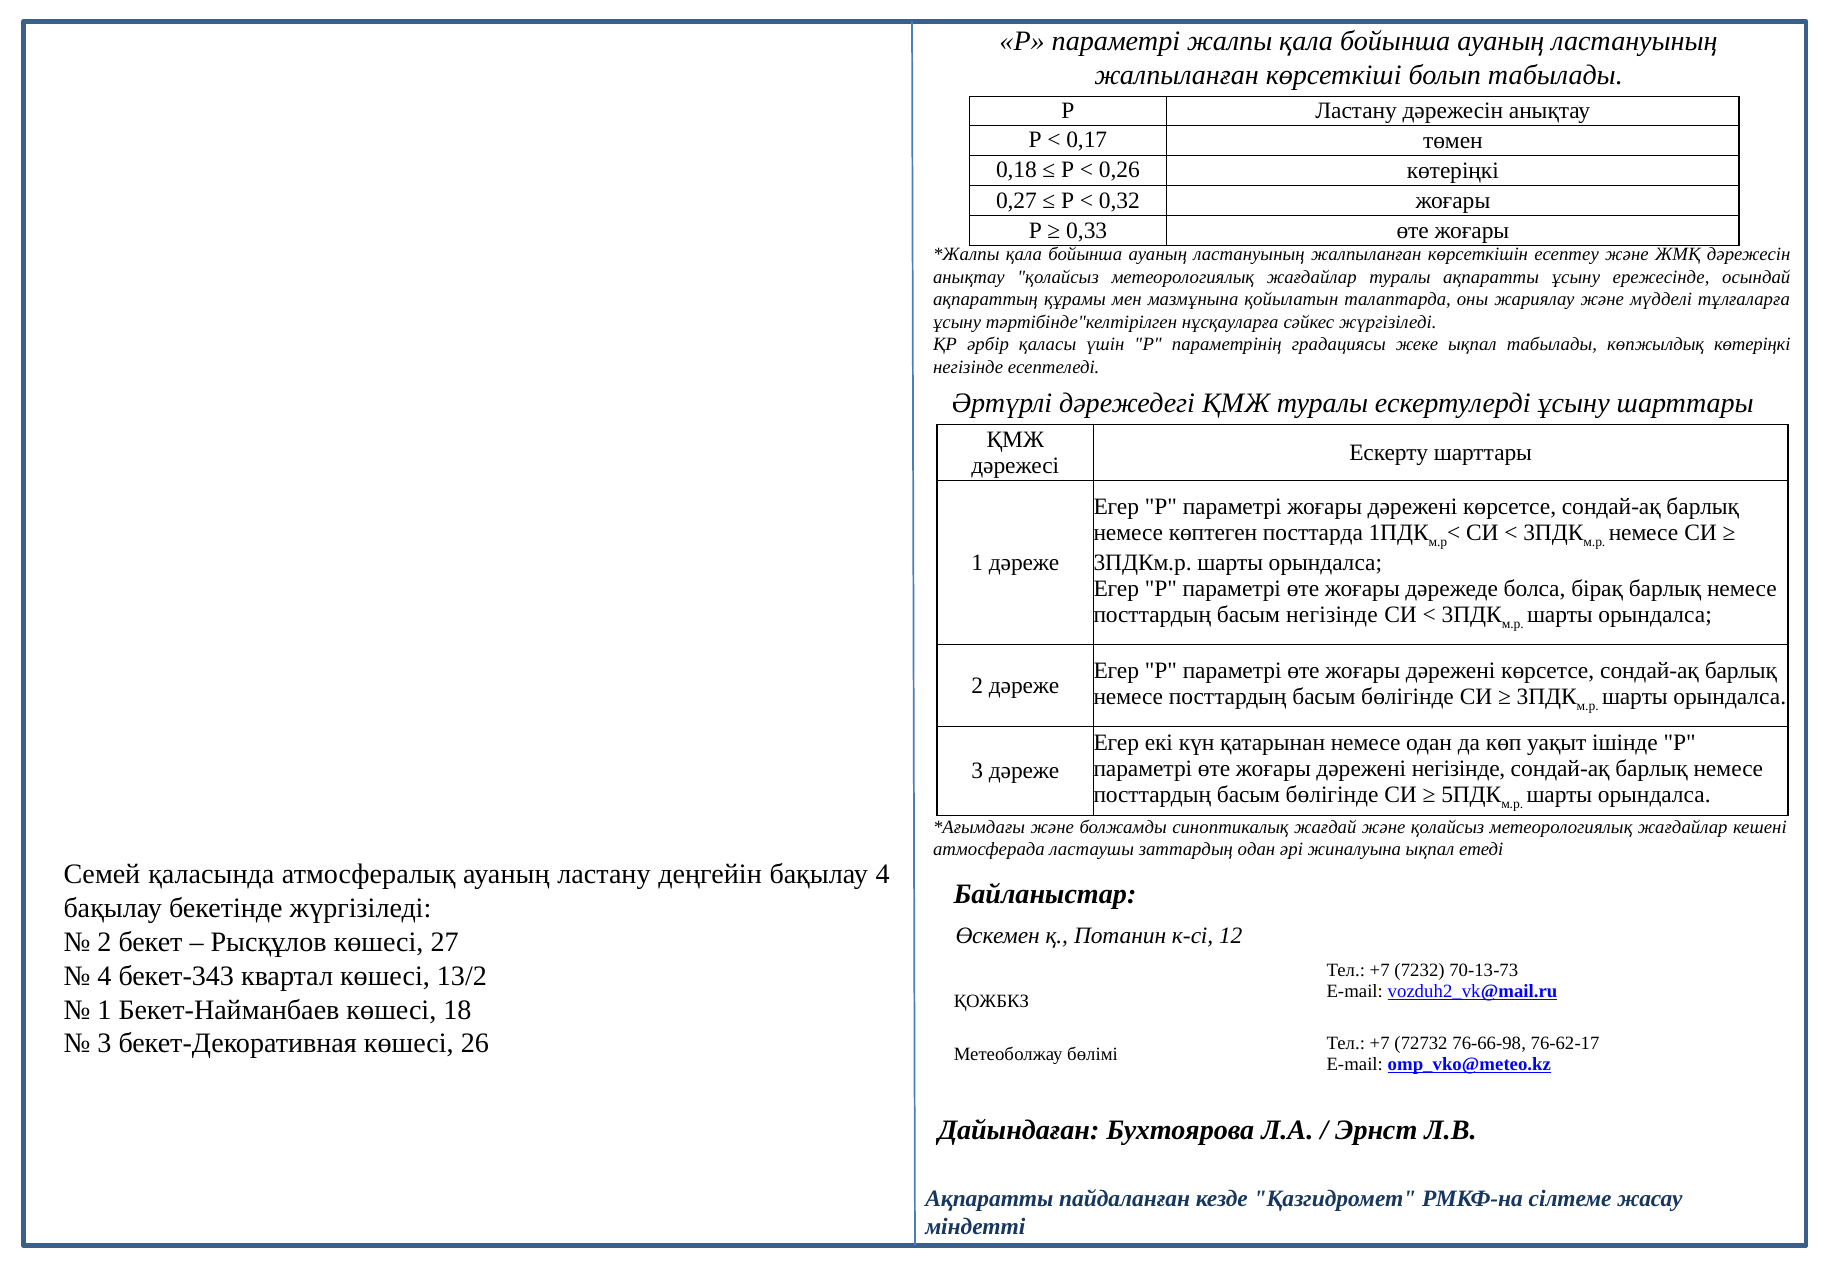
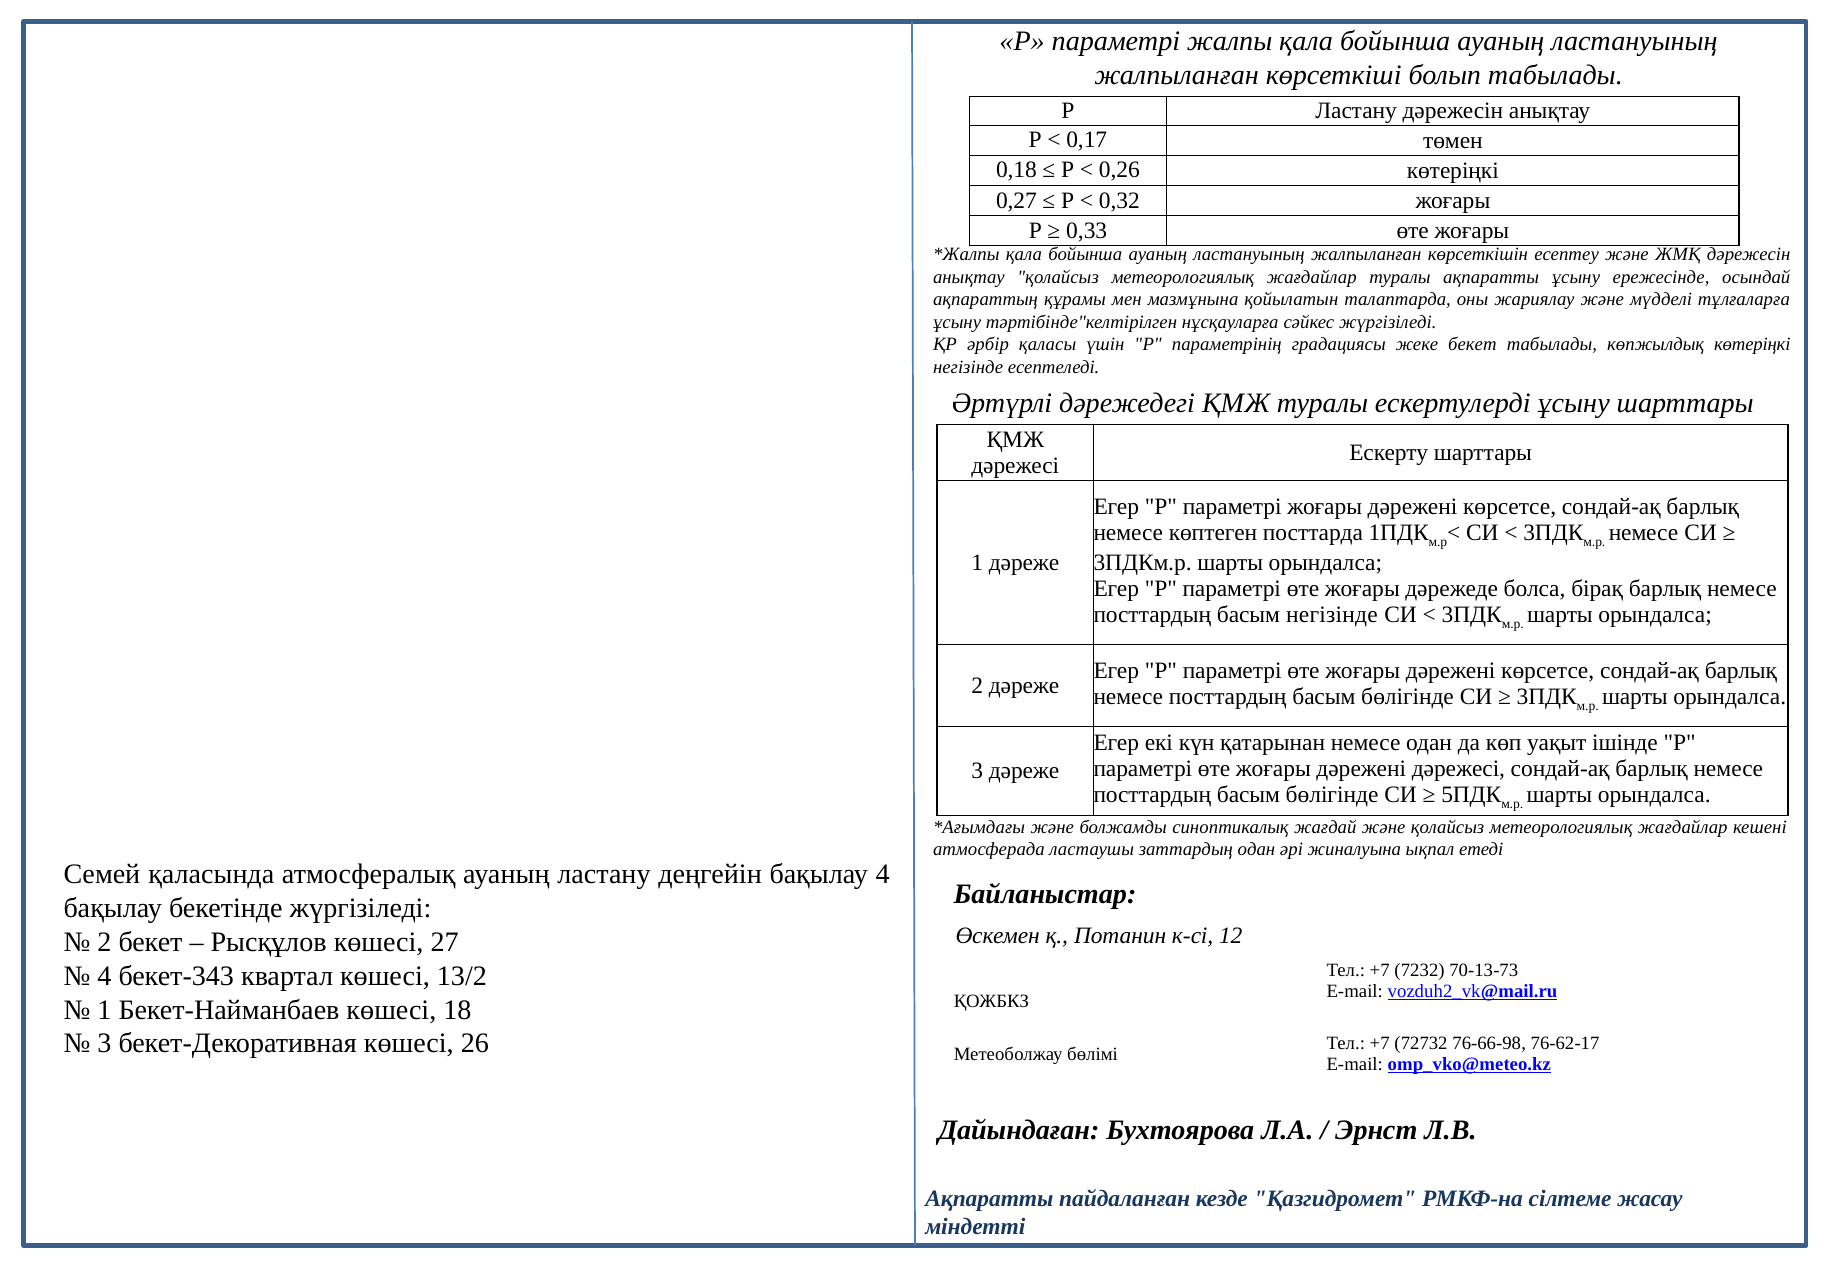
жеке ықпал: ықпал -> бекет (1472, 345)
дәрежені негізінде: негізінде -> дәрежесі (1458, 769)
